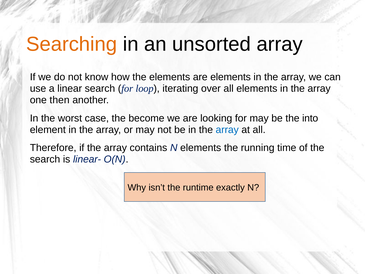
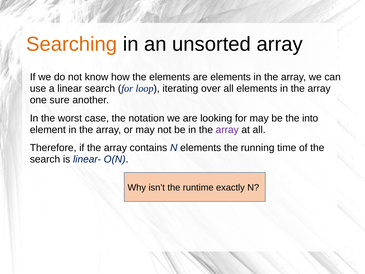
then: then -> sure (60, 100)
become: become -> notation (146, 118)
array colour: blue -> purple (227, 130)
